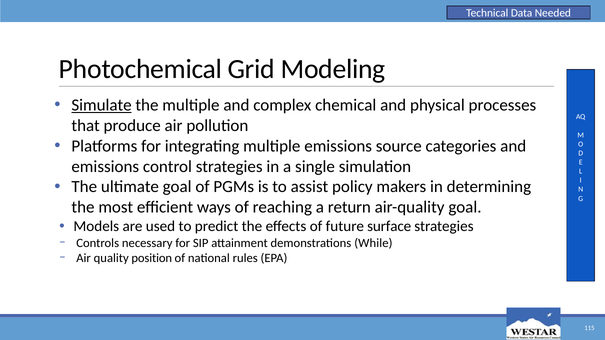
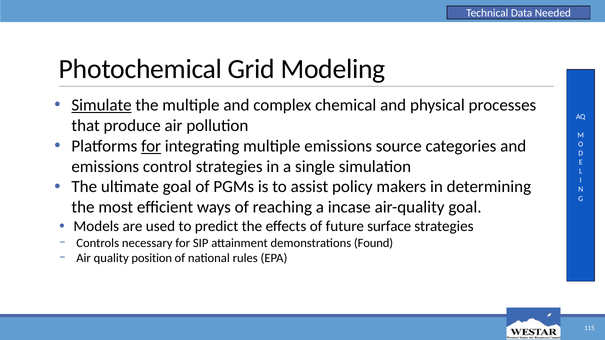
for underline: none -> present (151, 146)
return: return -> incase (349, 207)
While: While -> Found (374, 243)
